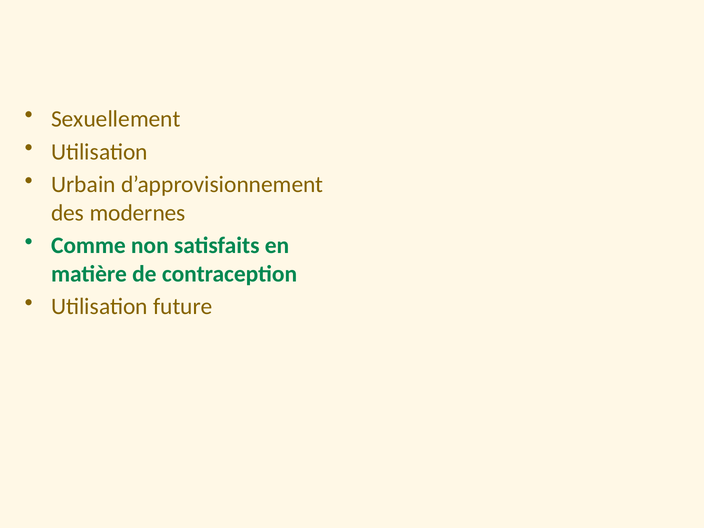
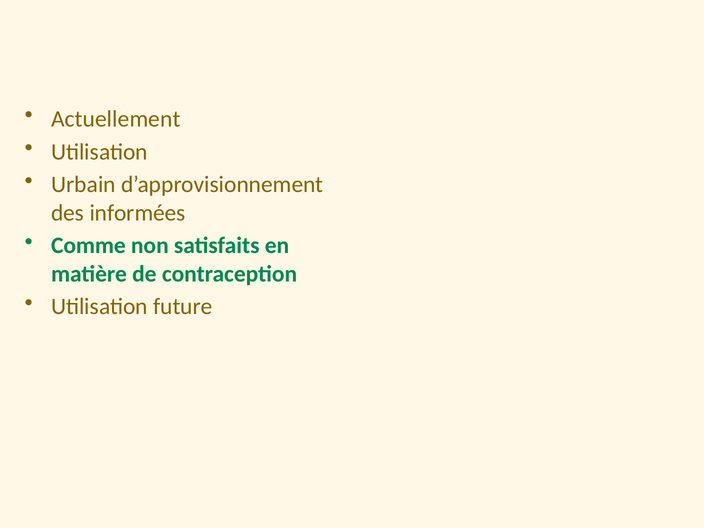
Sexuellement: Sexuellement -> Actuellement (116, 119)
modernes: modernes -> informées (138, 213)
